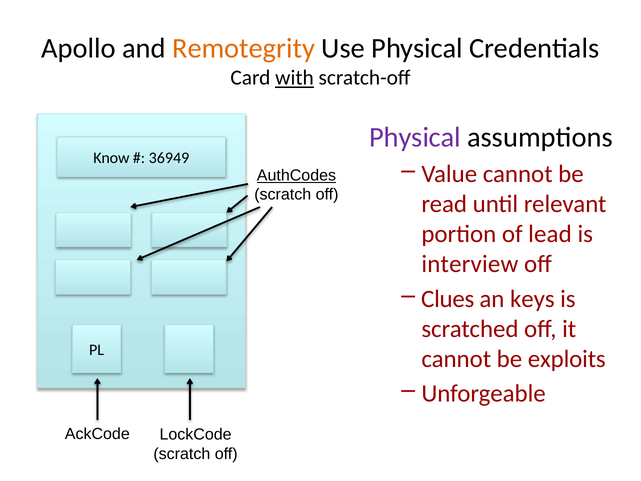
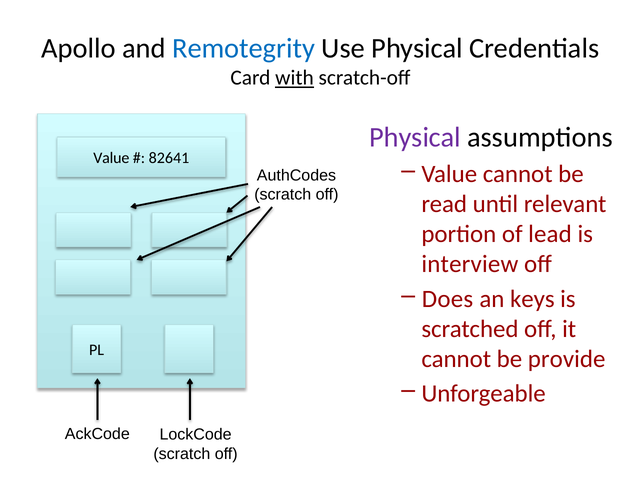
Remotegrity colour: orange -> blue (244, 48)
Know: Know -> Value (111, 158)
36949: 36949 -> 82641 (169, 158)
AuthCodes underline: present -> none (296, 175)
Clues: Clues -> Does (447, 299)
exploits: exploits -> provide (567, 359)
